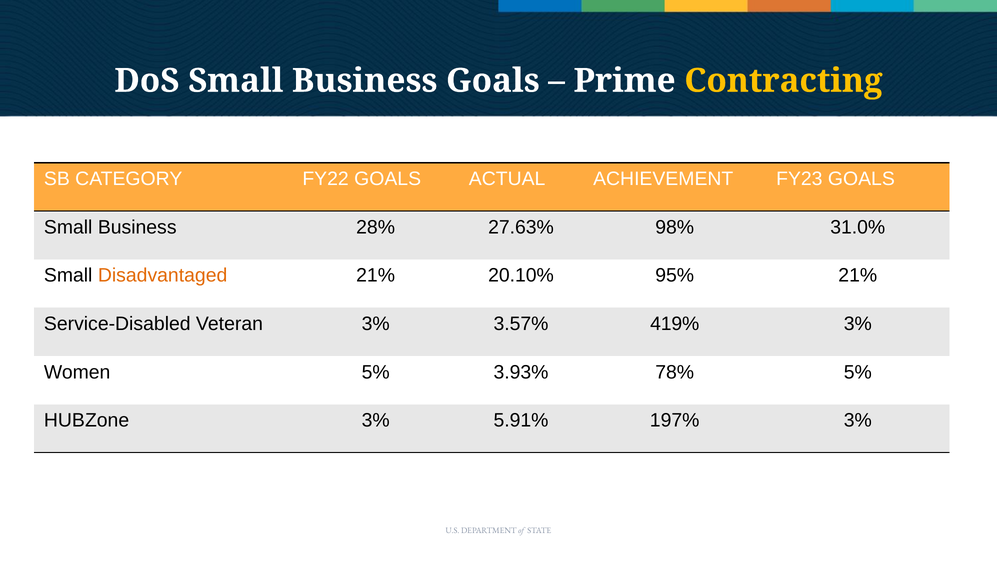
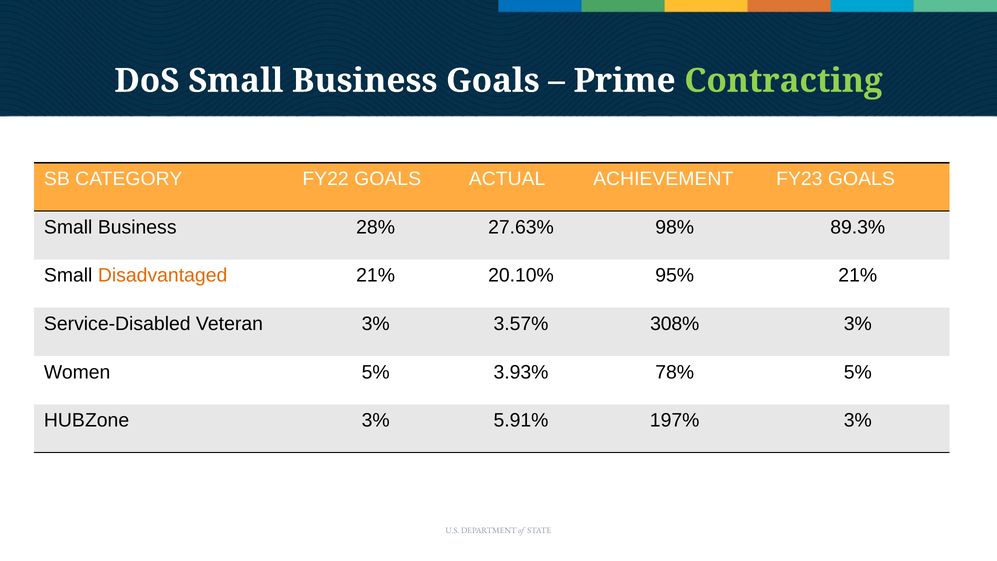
Contracting colour: yellow -> light green (783, 81)
31.0%: 31.0% -> 89.3% (858, 227)
419%: 419% -> 308% (675, 324)
